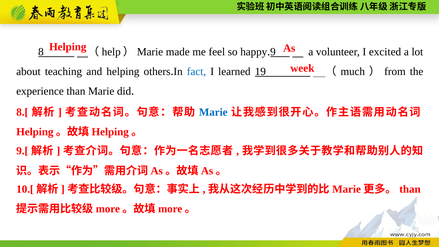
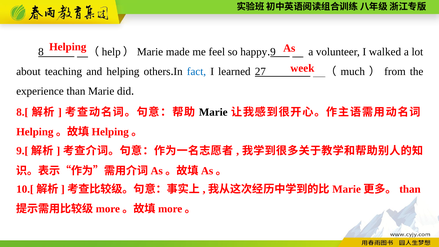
excited: excited -> walked (385, 52)
19: 19 -> 27 (260, 72)
Marie colour: blue -> black (213, 112)
